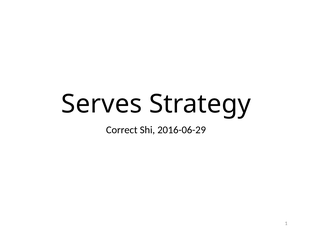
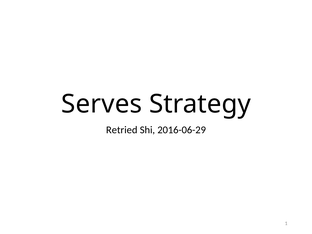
Correct: Correct -> Retried (122, 130)
